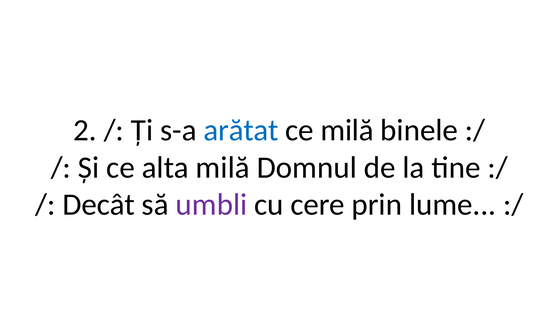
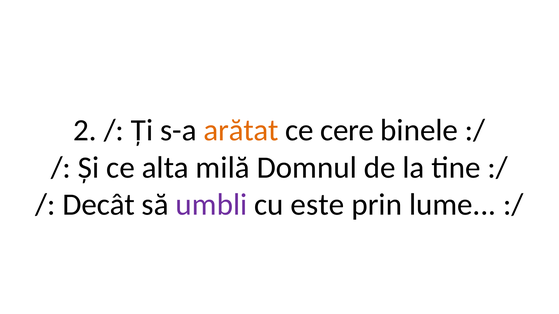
arătat colour: blue -> orange (241, 130)
ce milă: milă -> cere (347, 130)
cere: cere -> este (317, 205)
